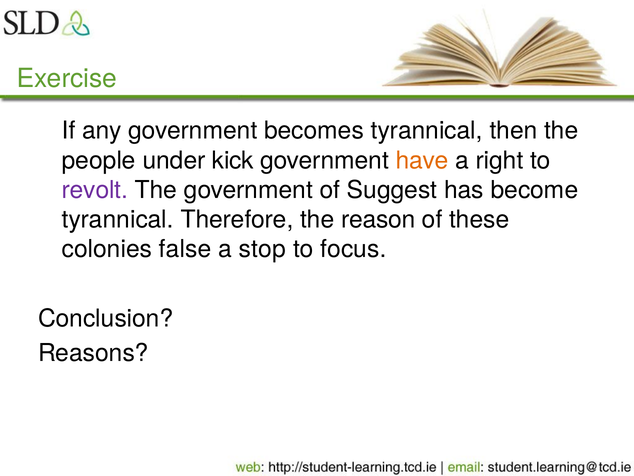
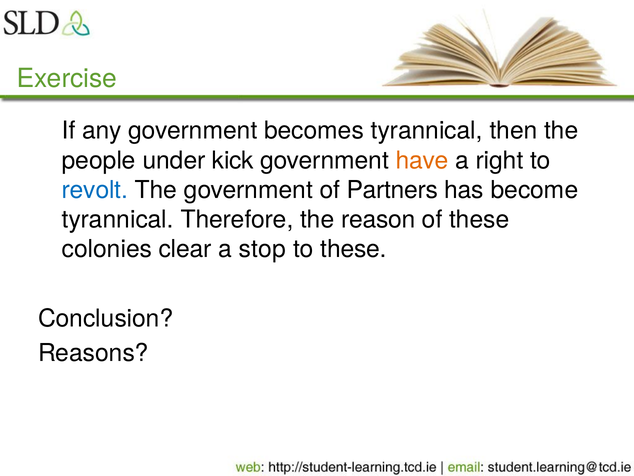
revolt colour: purple -> blue (95, 190)
Suggest: Suggest -> Partners (392, 190)
false: false -> clear (185, 249)
to focus: focus -> these (354, 249)
